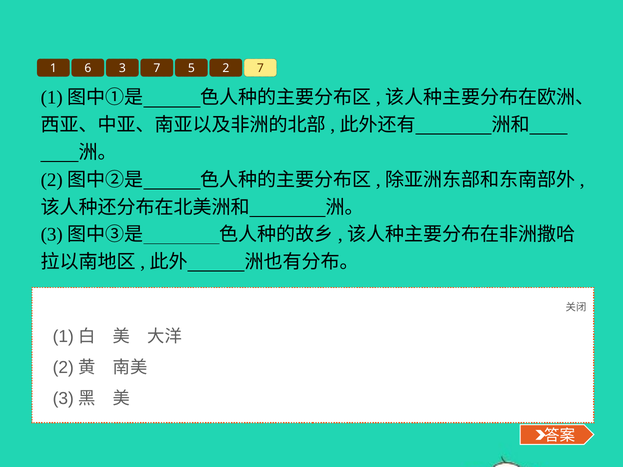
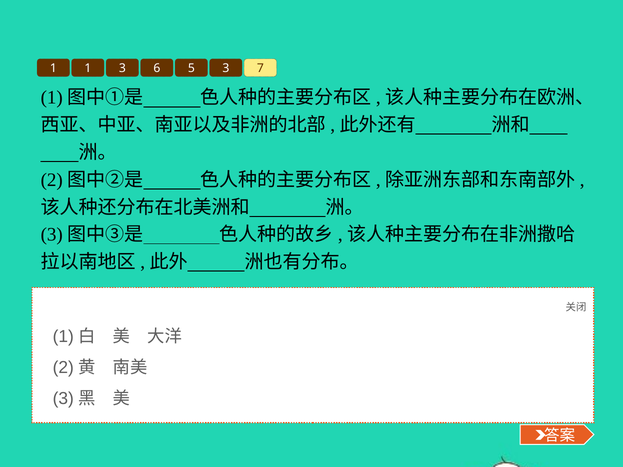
1 6: 6 -> 1 (88, 69)
3 7: 7 -> 6 (157, 69)
5 2: 2 -> 3 (226, 69)
